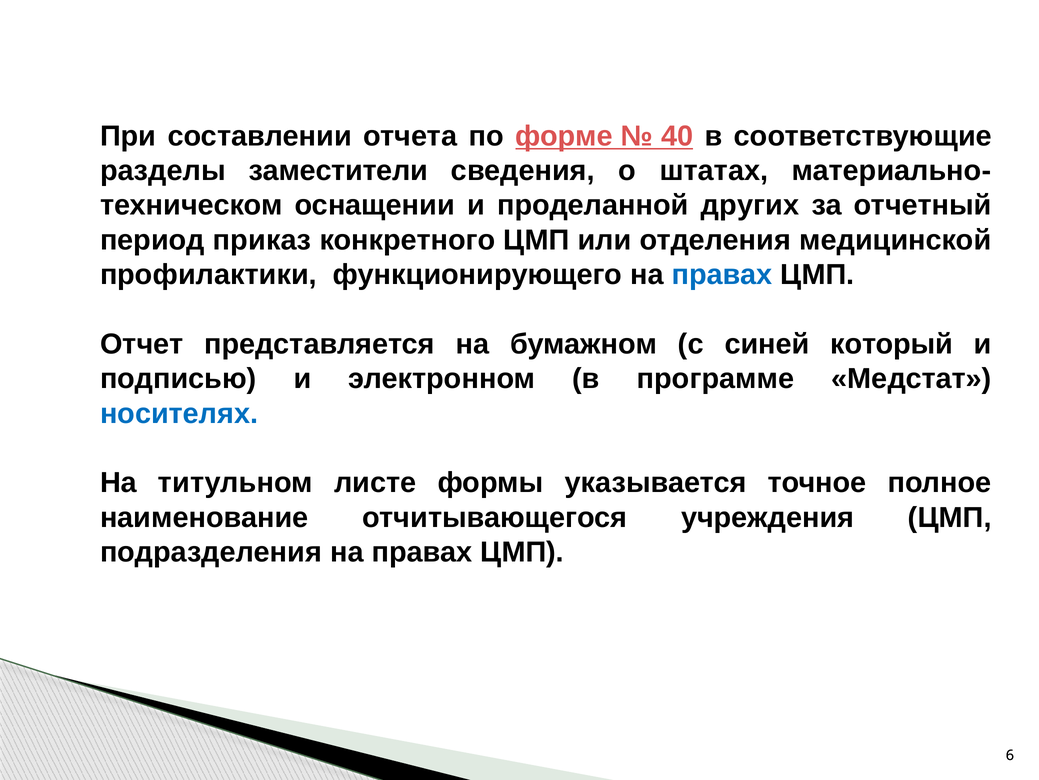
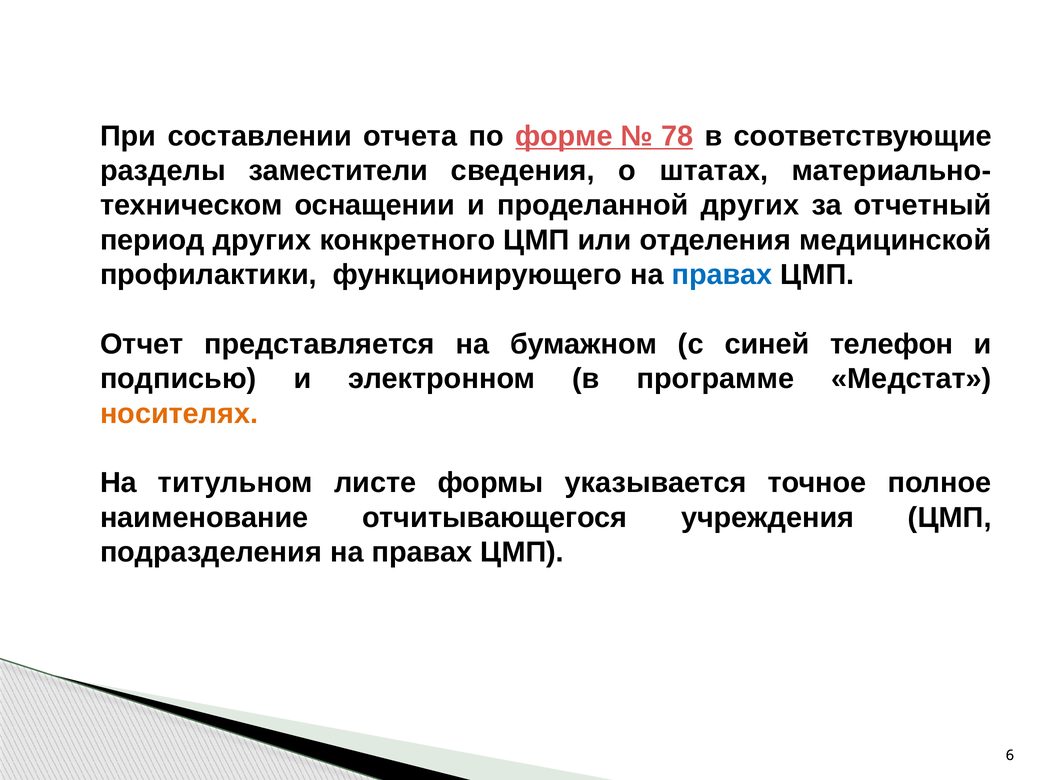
40: 40 -> 78 (677, 136)
период приказ: приказ -> других (262, 240)
который: который -> телефон (892, 344)
носителях colour: blue -> orange (179, 413)
